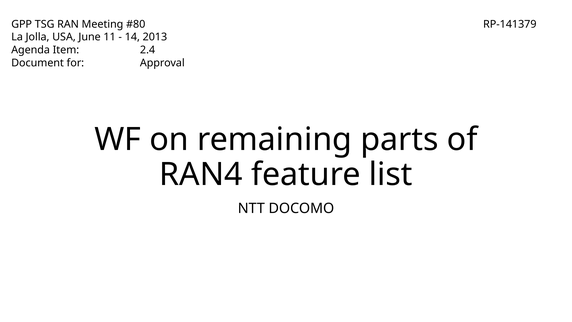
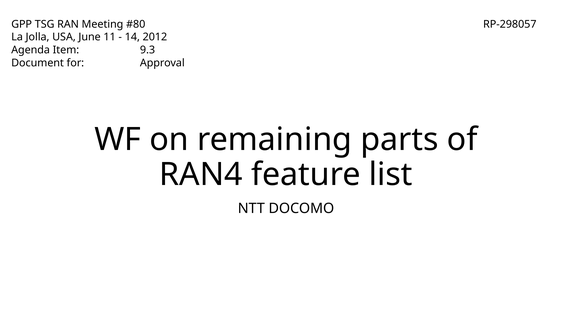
RP-141379: RP-141379 -> RP-298057 (510, 24)
2013: 2013 -> 2012 (155, 37)
2.4: 2.4 -> 9.3 (148, 50)
